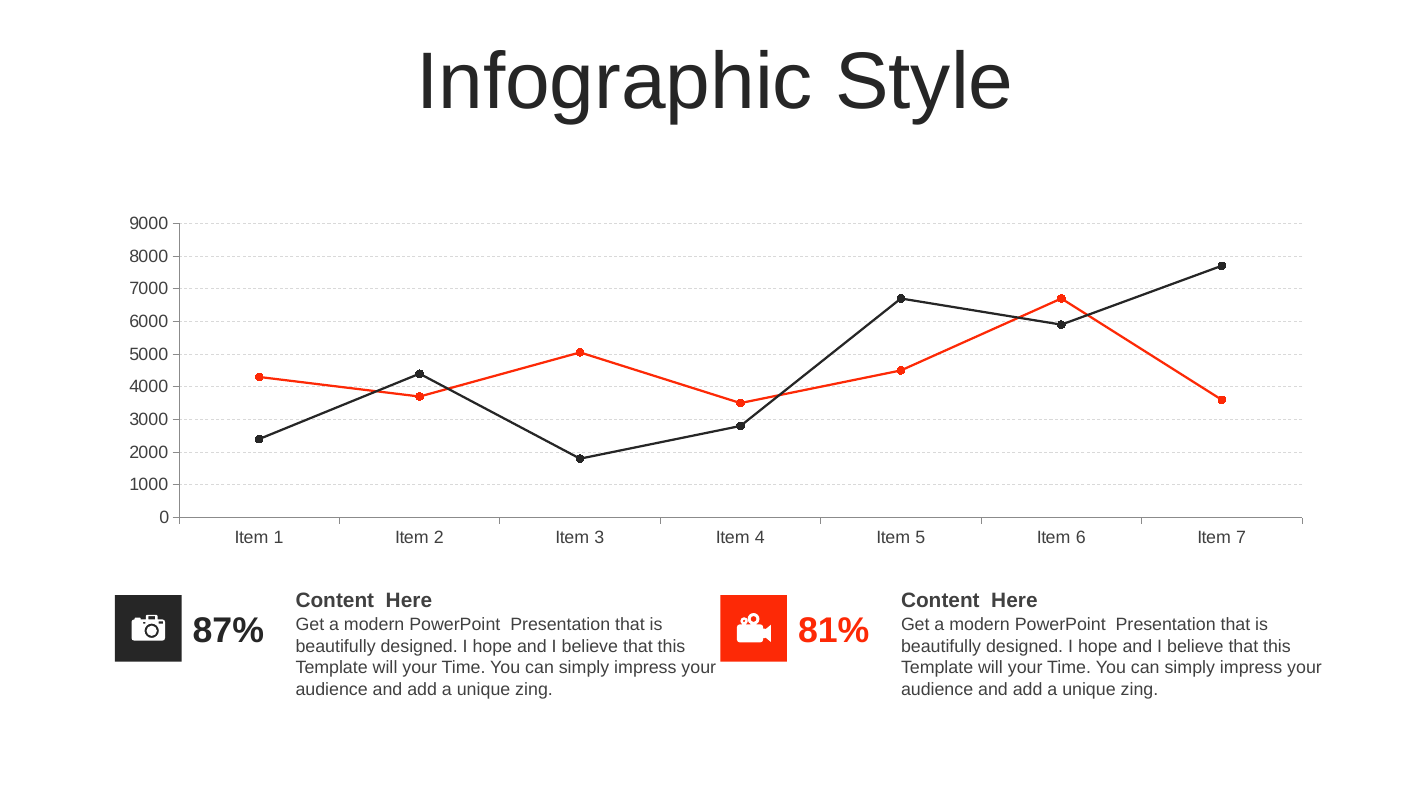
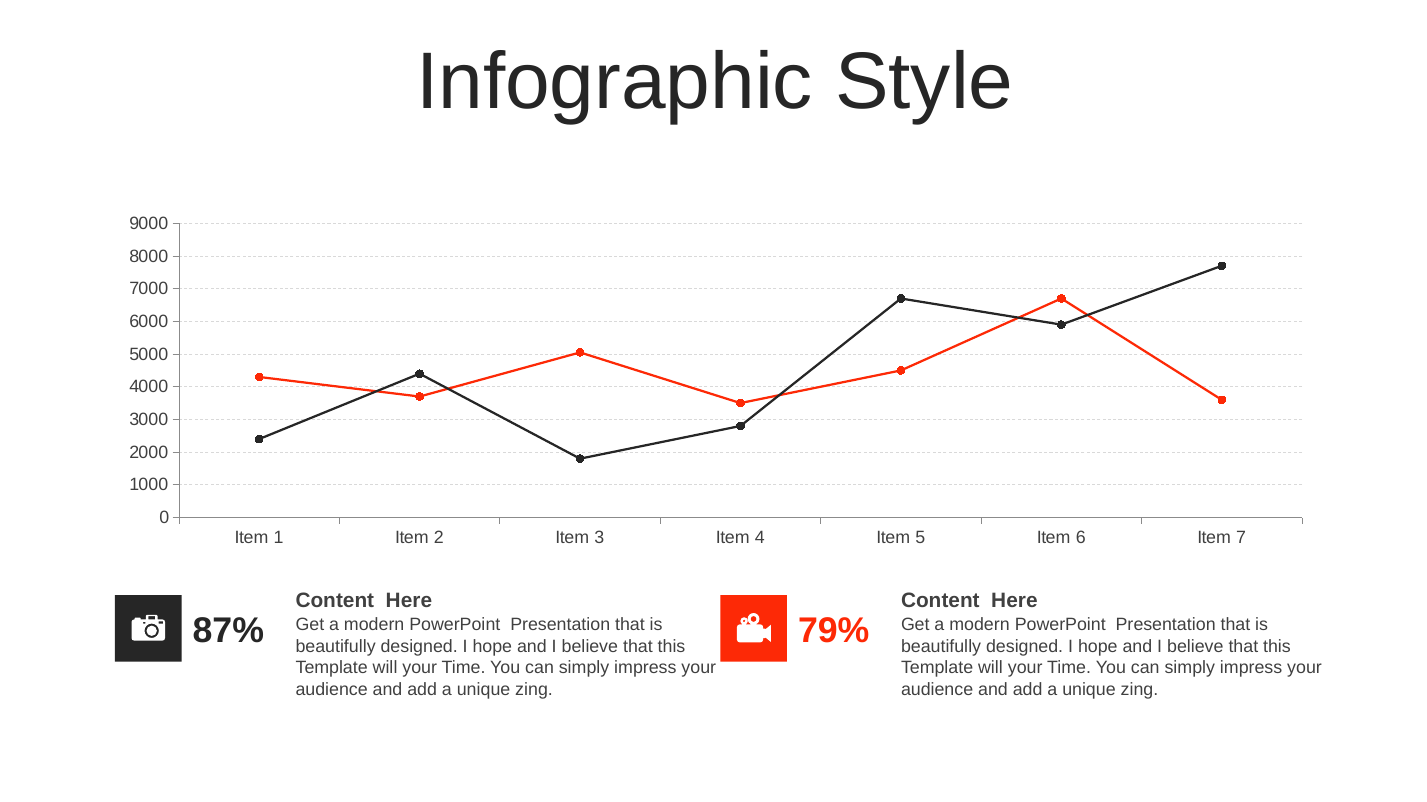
81%: 81% -> 79% (834, 632)
